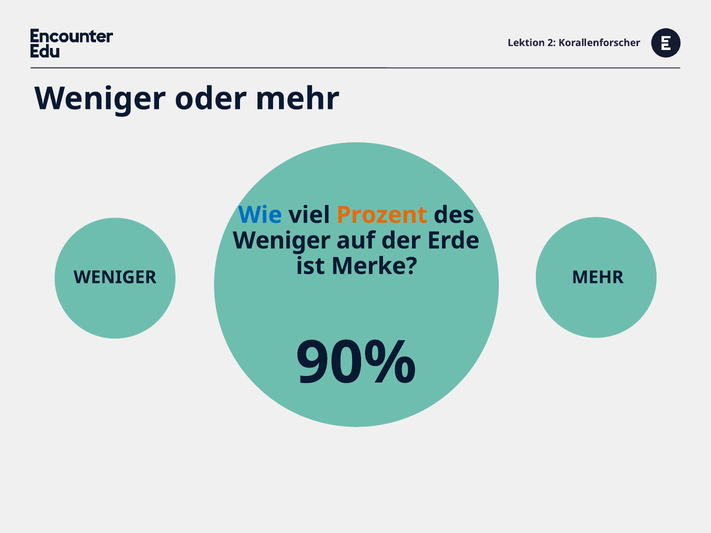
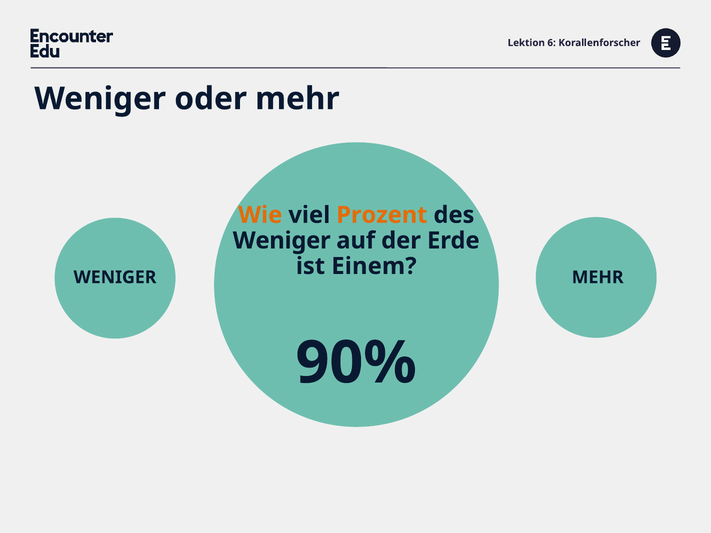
2: 2 -> 6 (552, 43)
Wie colour: blue -> orange (260, 215)
Merke: Merke -> Einem (374, 266)
